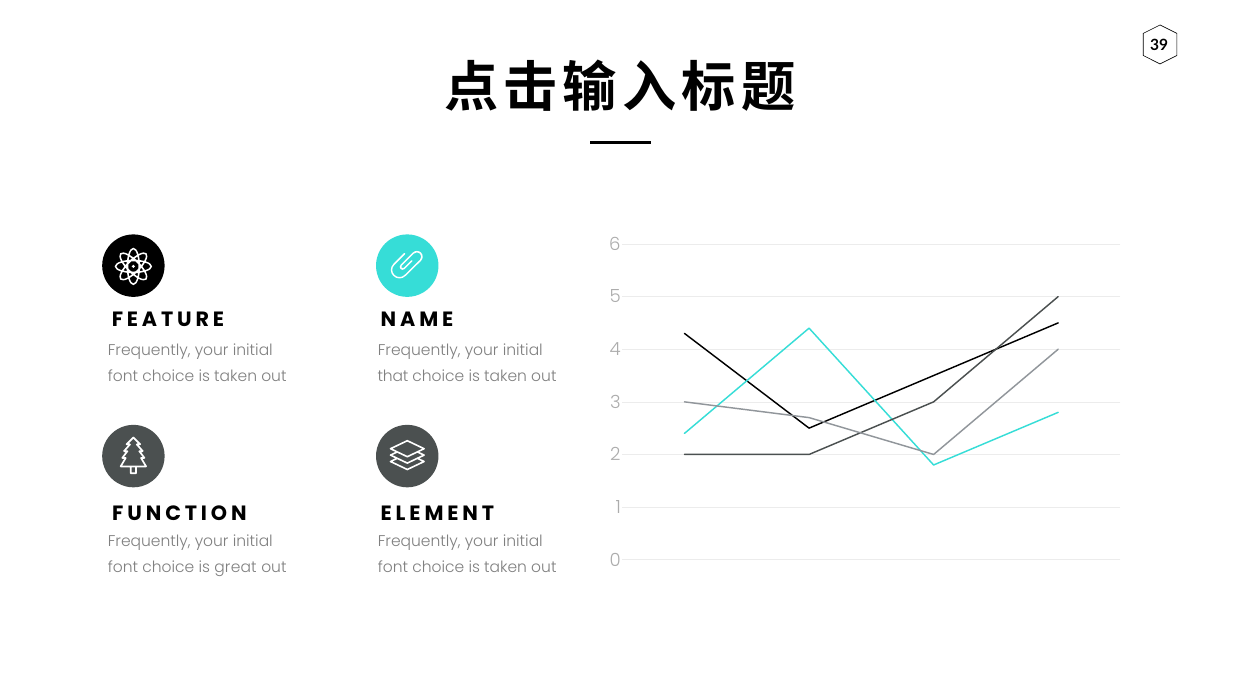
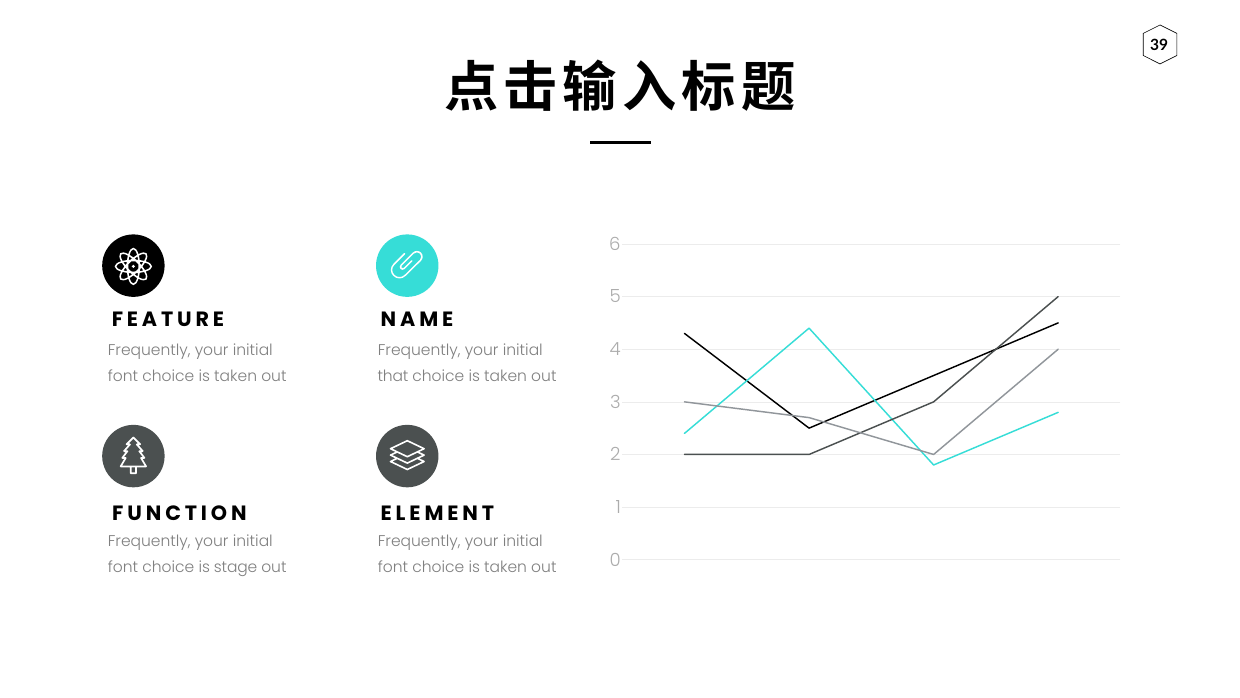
great: great -> stage (236, 567)
